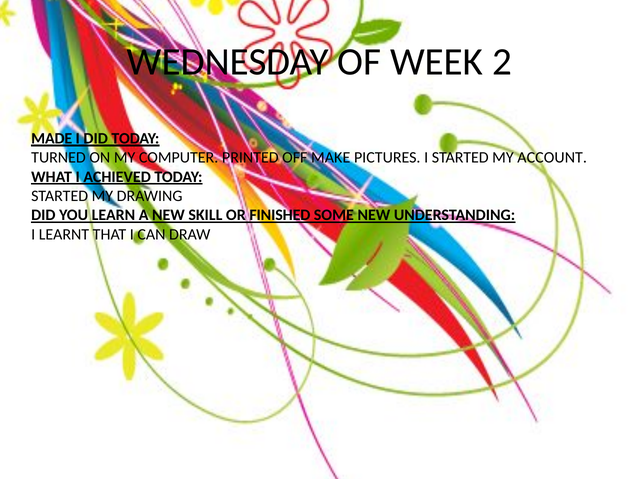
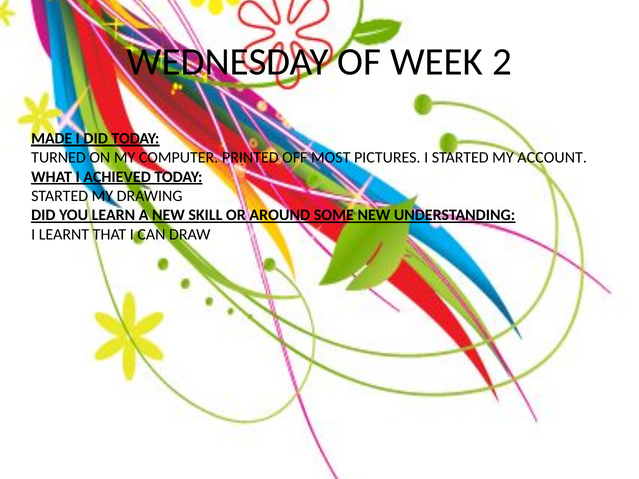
MAKE: MAKE -> MOST (331, 158)
FINISHED: FINISHED -> AROUND (280, 215)
